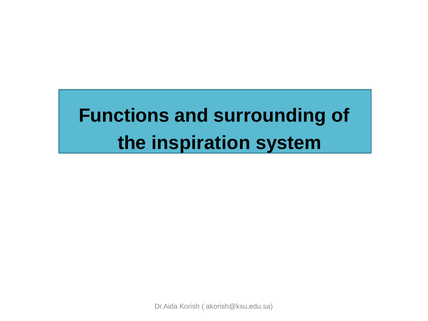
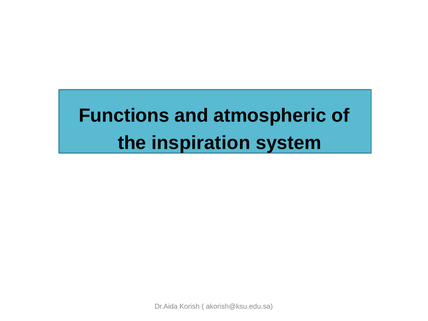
surrounding: surrounding -> atmospheric (270, 116)
